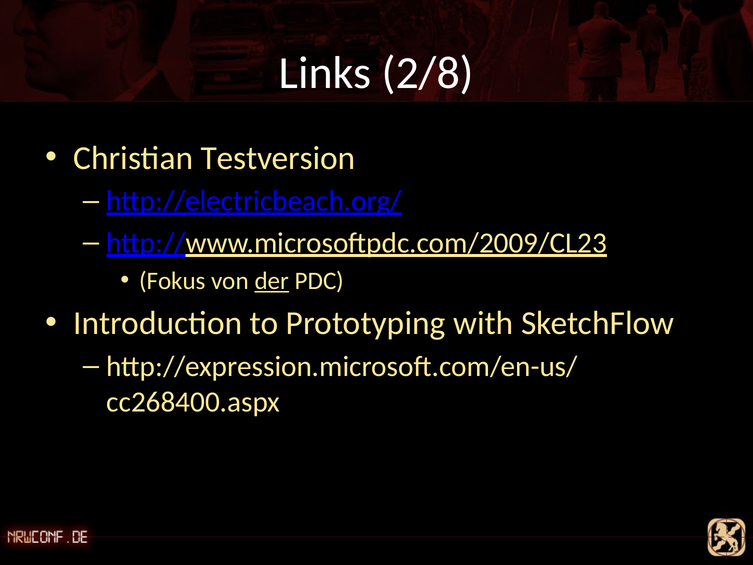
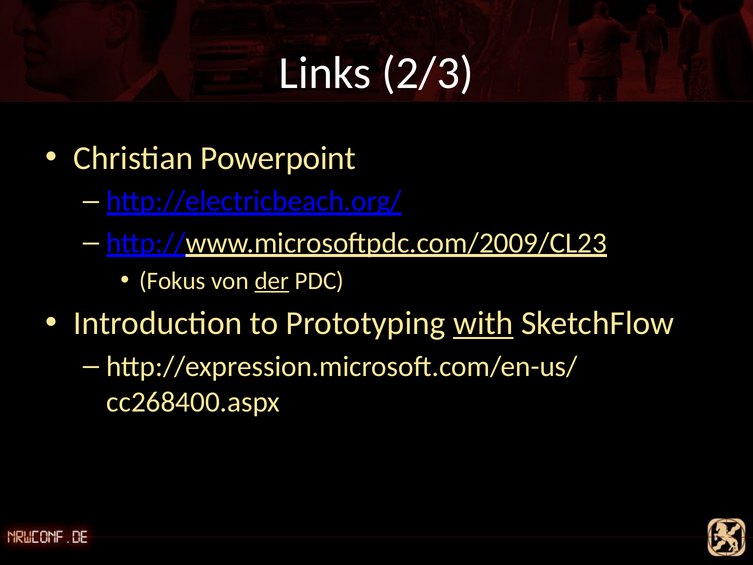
2/8: 2/8 -> 2/3 (428, 73)
Testversion: Testversion -> Powerpoint (278, 158)
with underline: none -> present (483, 323)
